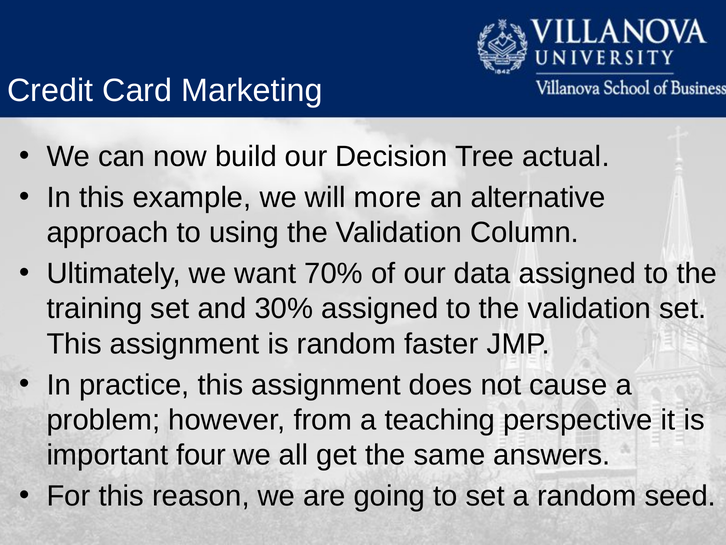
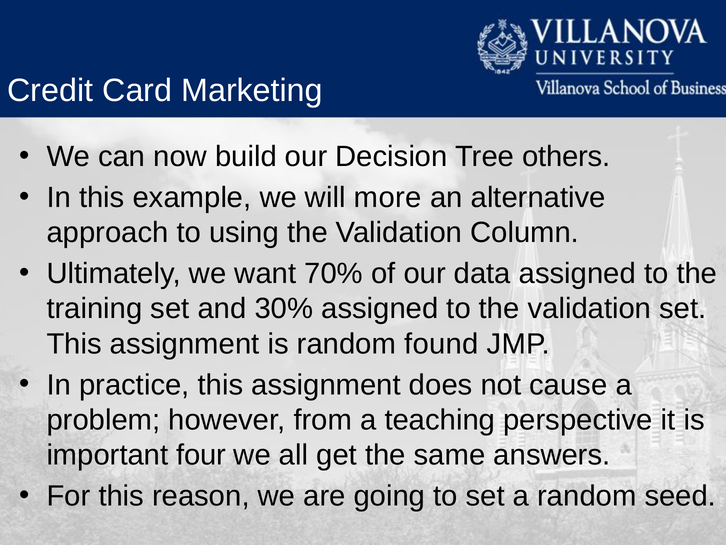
actual: actual -> others (566, 156)
faster: faster -> found (441, 344)
